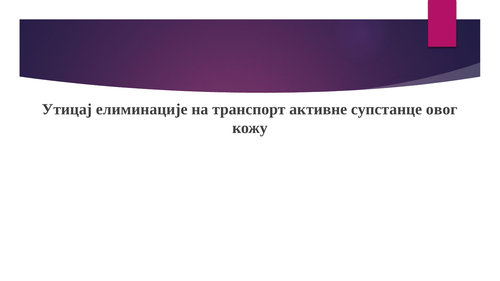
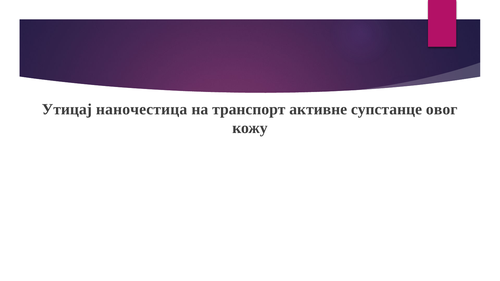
елиминације: елиминације -> наночестица (142, 109)
